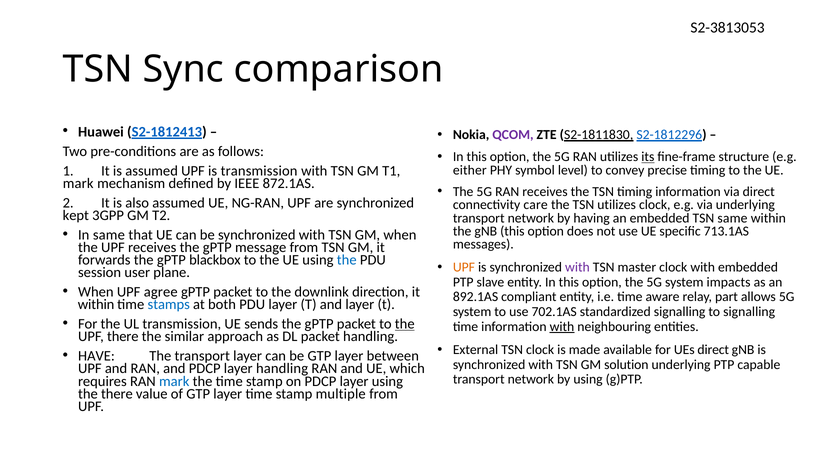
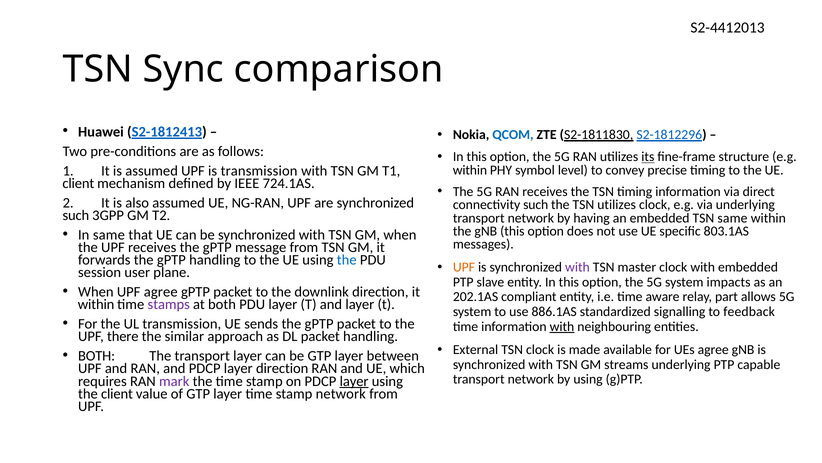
S2-3813053: S2-3813053 -> S2-4412013 (728, 28)
QCOM colour: purple -> blue (513, 135)
either: either -> within (470, 170)
mark: mark -> client (78, 183)
872.1AS: 872.1AS -> 724.1AS (289, 183)
connectivity care: care -> such (536, 205)
kept: kept -> such (76, 215)
713.1AS: 713.1AS -> 803.1AS (726, 231)
gPTP blackbox: blackbox -> handling (215, 260)
892.1AS: 892.1AS -> 202.1AS (476, 297)
stamps colour: blue -> purple (169, 304)
702.1AS: 702.1AS -> 886.1AS (554, 311)
to signalling: signalling -> feedback (749, 311)
the underline: present -> none (405, 324)
UEs direct: direct -> agree (713, 349)
HAVE: HAVE -> BOTH (97, 356)
solution: solution -> streams (626, 364)
layer handling: handling -> direction (282, 368)
mark colour: blue -> purple (174, 381)
layer underline: none -> present (354, 381)
the there: there -> client (117, 393)
stamp multiple: multiple -> network (341, 393)
